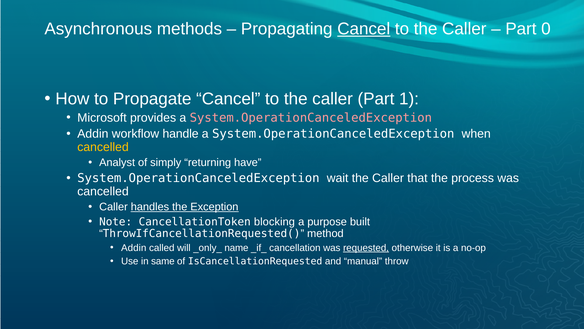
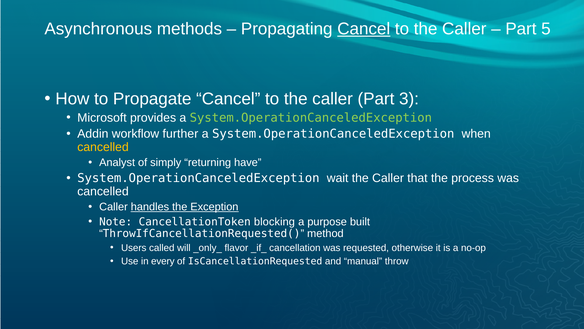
0: 0 -> 5 (546, 29)
1: 1 -> 3 (409, 99)
System.OperationCanceledException colour: pink -> light green (311, 118)
handle: handle -> further (180, 134)
Addin: Addin -> Users (134, 247)
name: name -> flavor (236, 247)
requested underline: present -> none (366, 247)
same: same -> every (163, 261)
